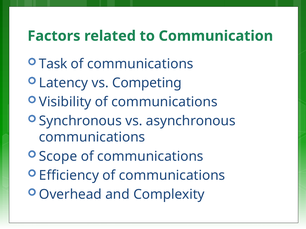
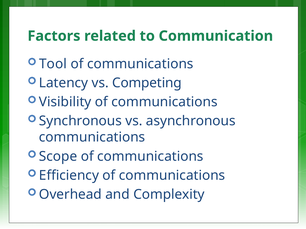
Task: Task -> Tool (53, 64)
